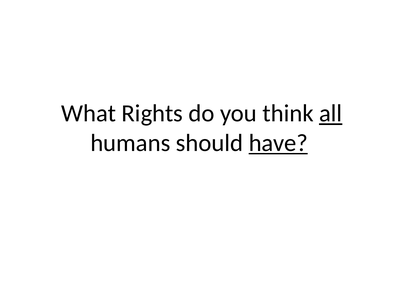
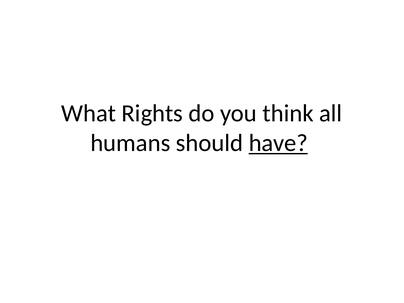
all underline: present -> none (331, 114)
